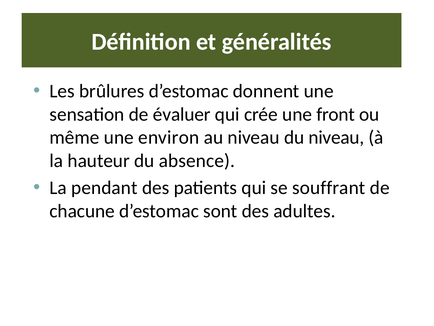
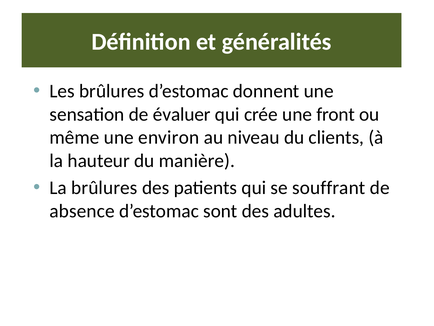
du niveau: niveau -> clients (336, 137)
absence: absence -> manière (197, 161)
La pendant: pendant -> brûlures (104, 188)
chacune: chacune -> absence (82, 211)
